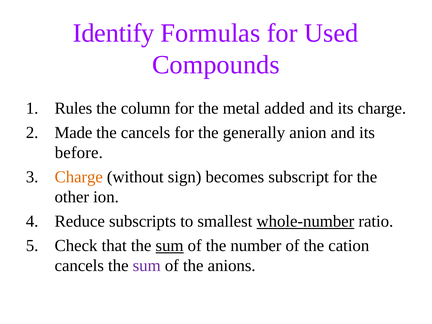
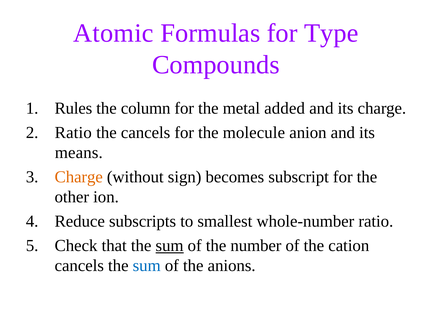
Identify: Identify -> Atomic (113, 33)
Used: Used -> Type (331, 33)
Made: Made -> Ratio (73, 132)
generally: generally -> molecule (254, 132)
before: before -> means (79, 153)
whole-number underline: present -> none (305, 221)
sum colour: purple -> blue (147, 266)
